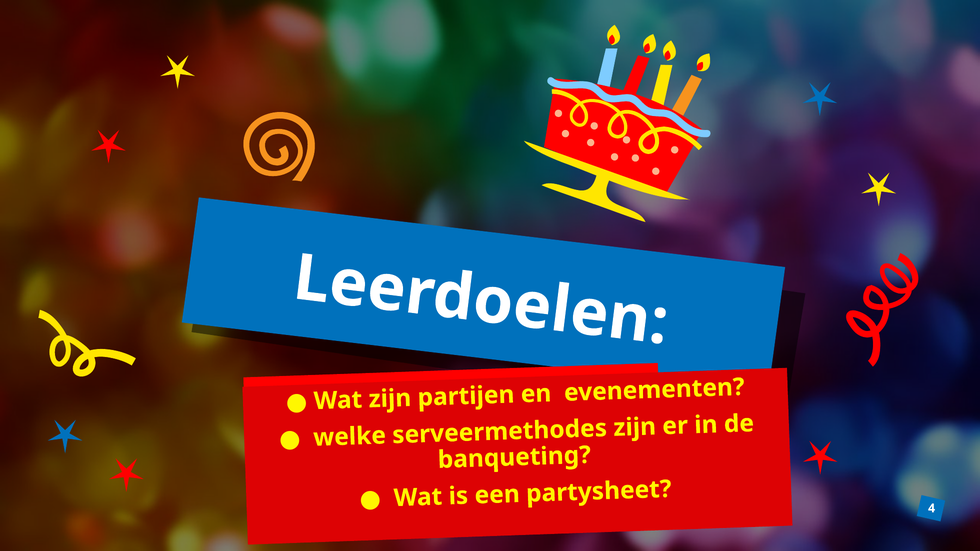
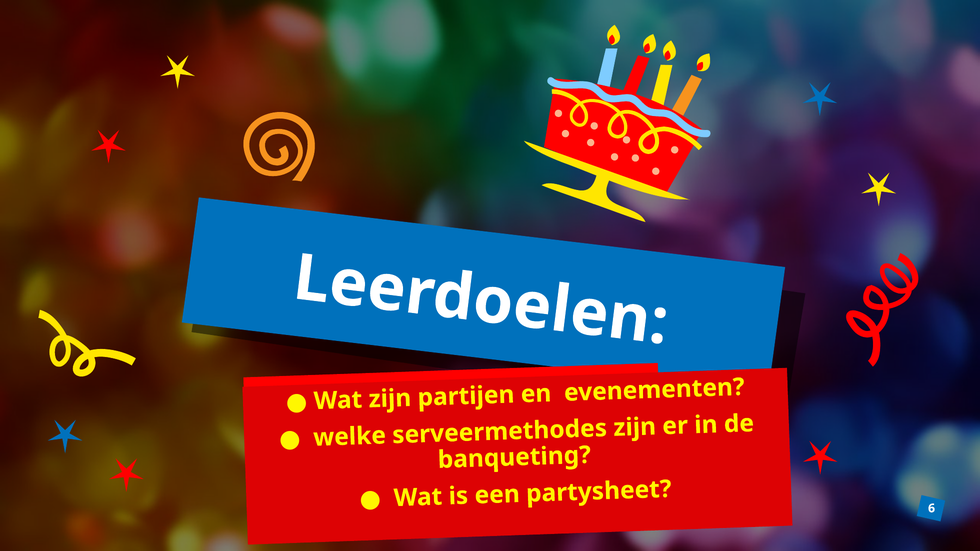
4: 4 -> 6 (932, 509)
